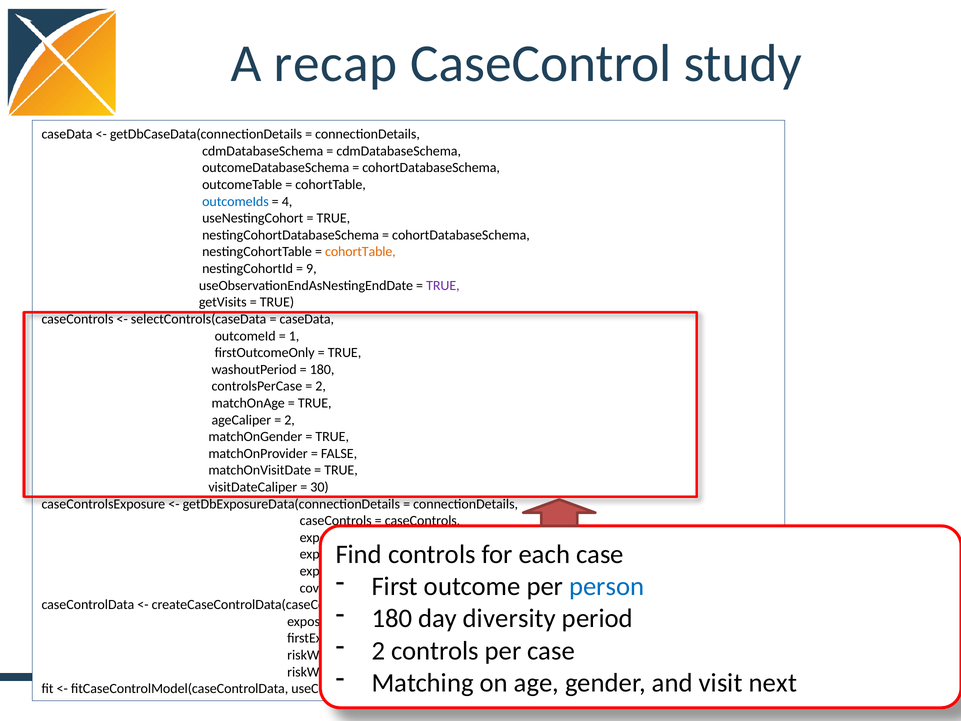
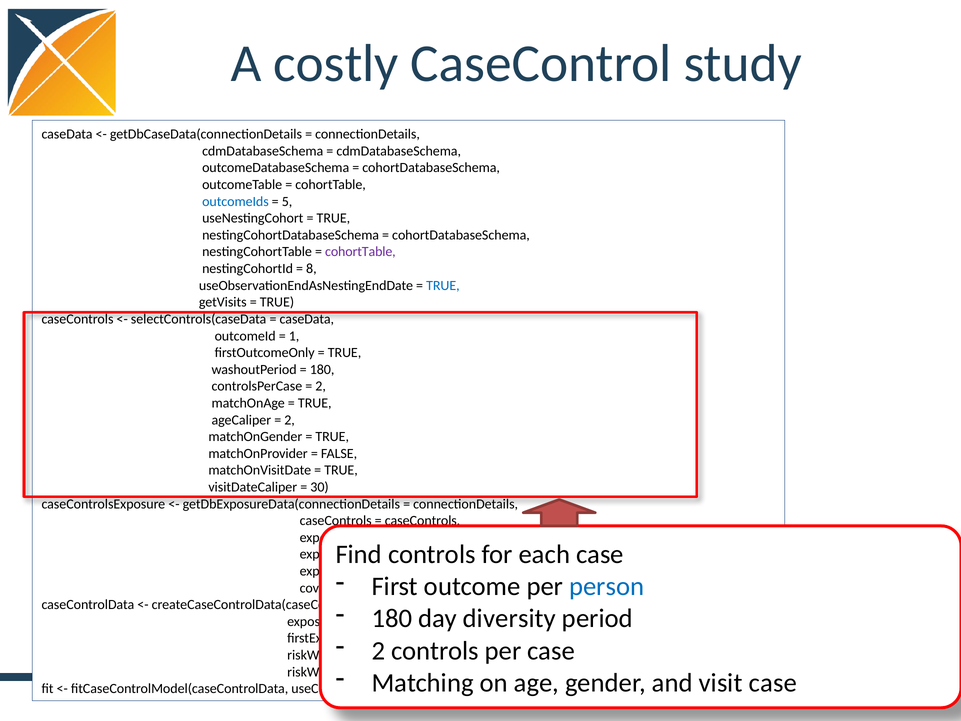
recap: recap -> costly (336, 64)
4: 4 -> 5 (287, 201)
cohortTable colour: orange -> purple (360, 252)
9: 9 -> 8 (311, 269)
TRUE colour: purple -> blue (443, 285)
visit next: next -> case (773, 683)
